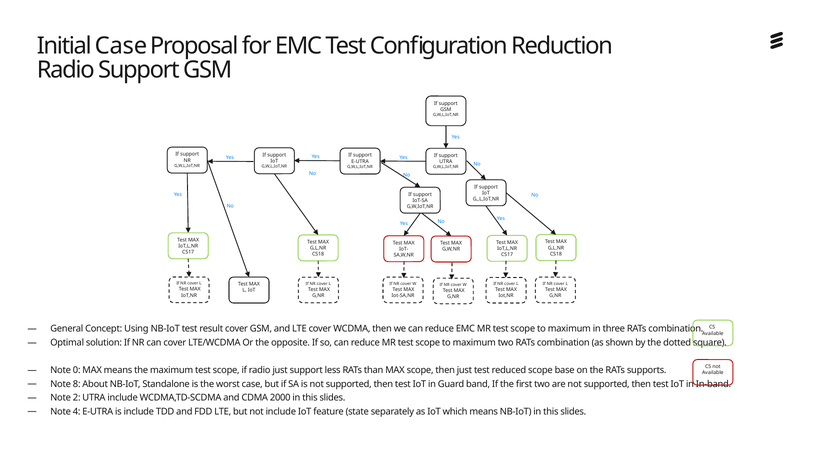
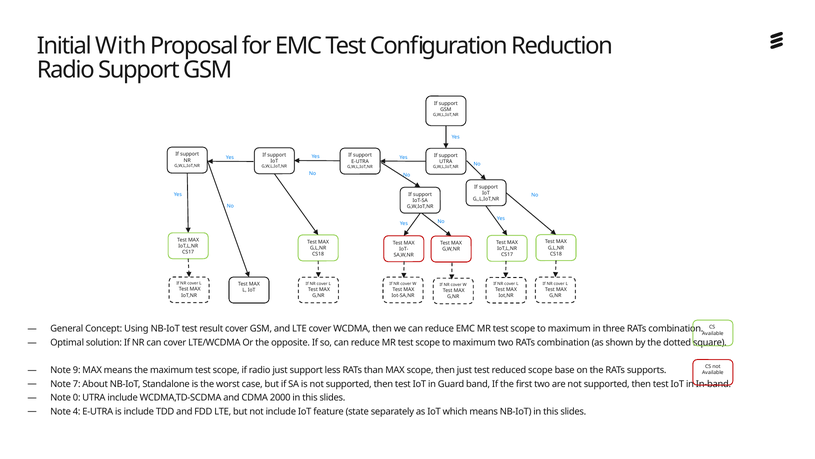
Initial Case: Case -> With (121, 46)
0: 0 -> 9 (77, 370)
8: 8 -> 7 (77, 383)
2: 2 -> 0 (77, 397)
